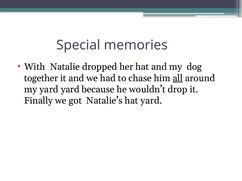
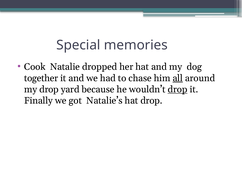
With: With -> Cook (35, 67)
my yard: yard -> drop (49, 90)
drop underline: none -> present (178, 90)
hat yard: yard -> drop (151, 101)
